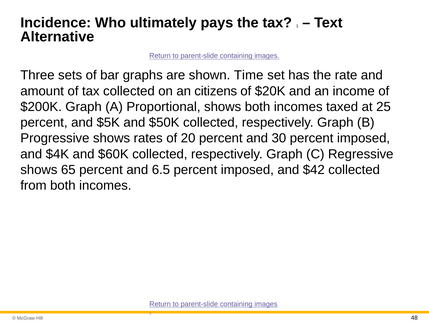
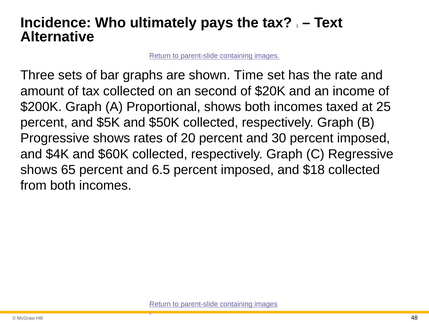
citizens: citizens -> second (216, 91)
$42: $42 -> $18 (314, 170)
